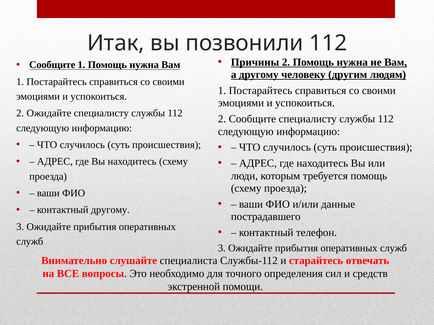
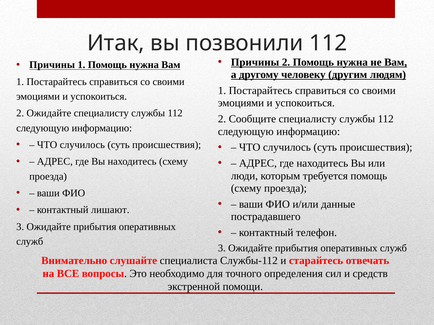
Сообщите: Сообщите -> Причины (52, 65)
контактный другому: другому -> лишают (110, 210)
